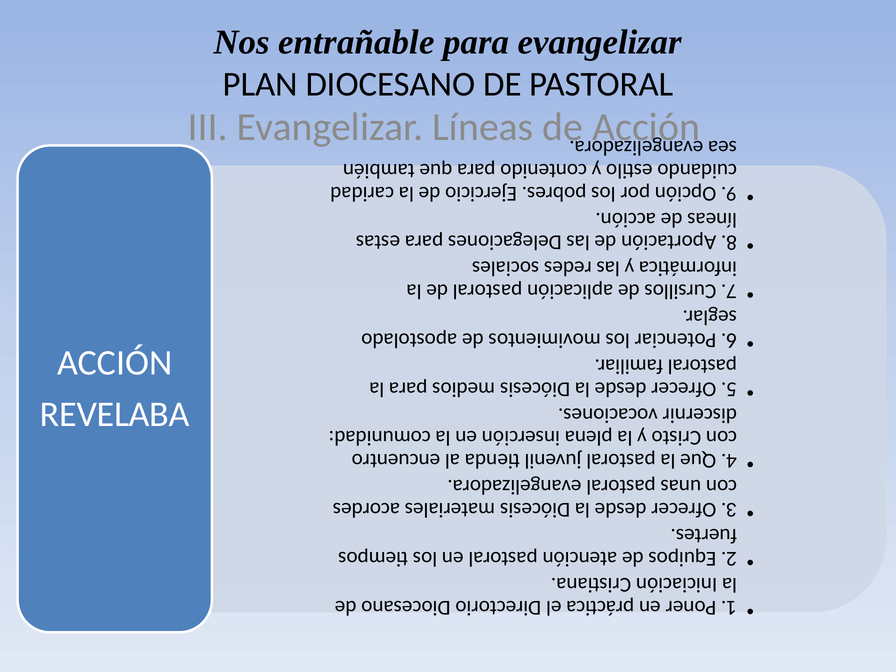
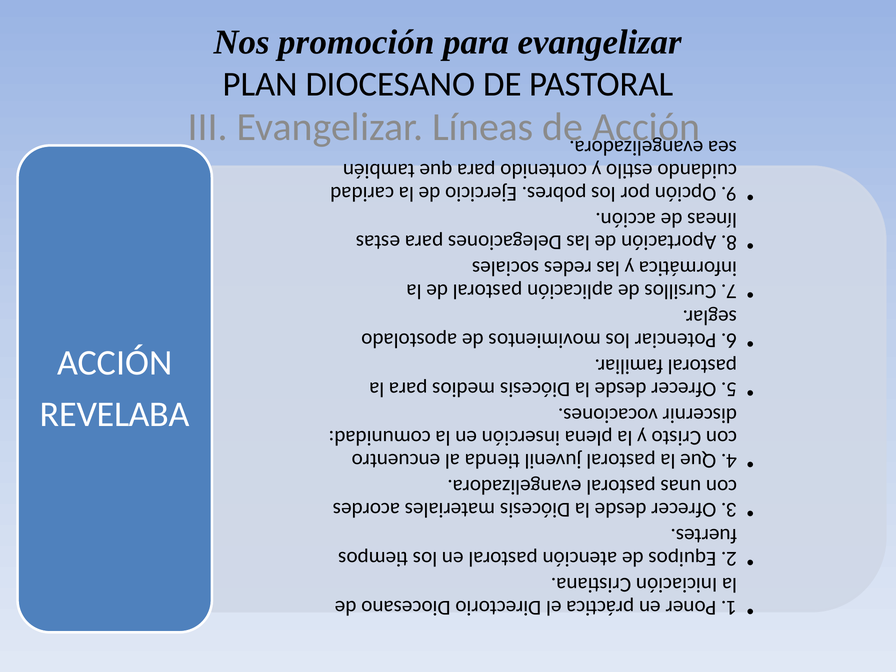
entrañable: entrañable -> promoción (356, 42)
